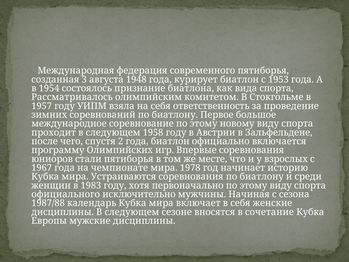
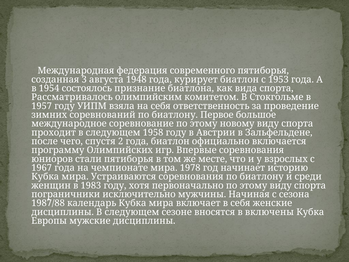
официального: официального -> пограничники (66, 194)
сочетание: сочетание -> включены (269, 212)
